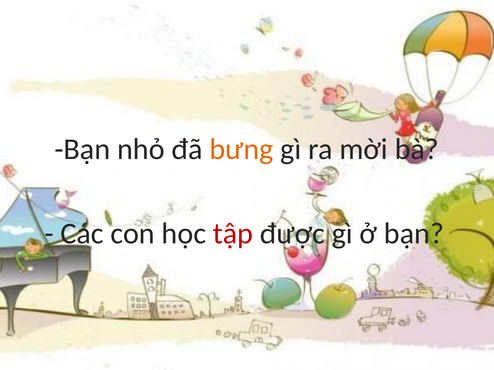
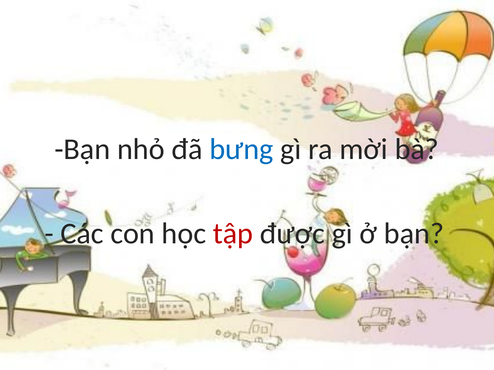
bưng colour: orange -> blue (241, 150)
